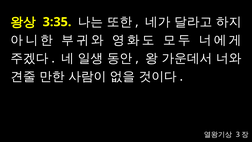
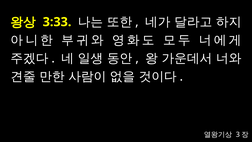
3:35: 3:35 -> 3:33 (57, 22)
